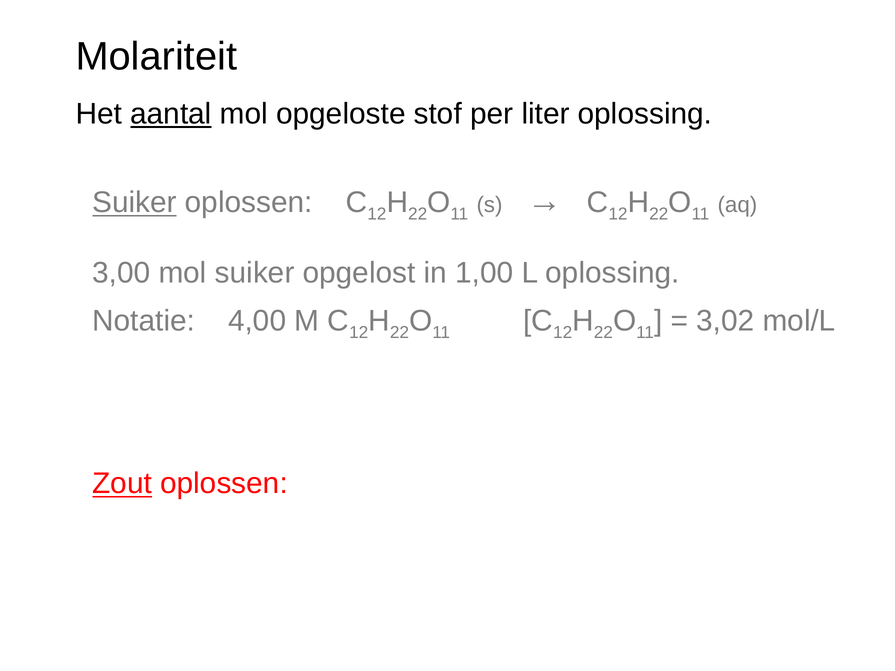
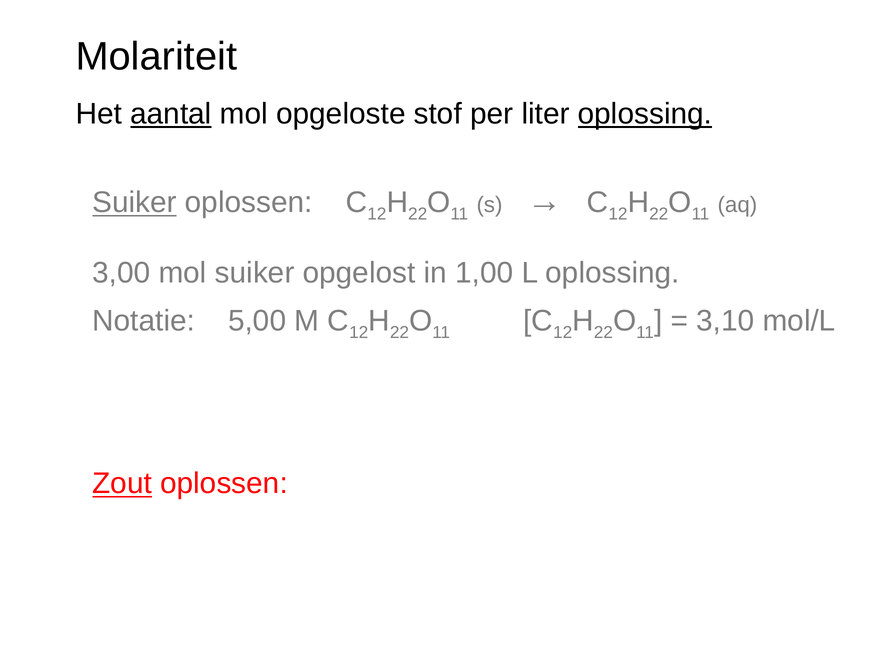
oplossing underline: none -> present (645, 114)
4,00: 4,00 -> 5,00 (257, 321)
3,02: 3,02 -> 3,10 (725, 321)
